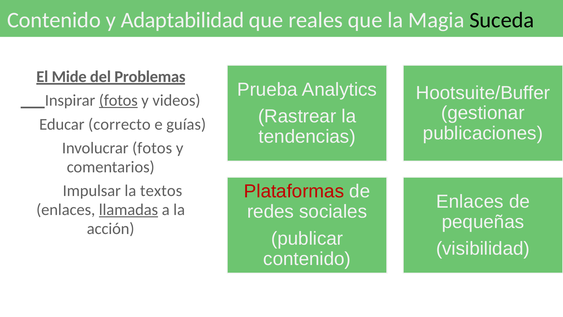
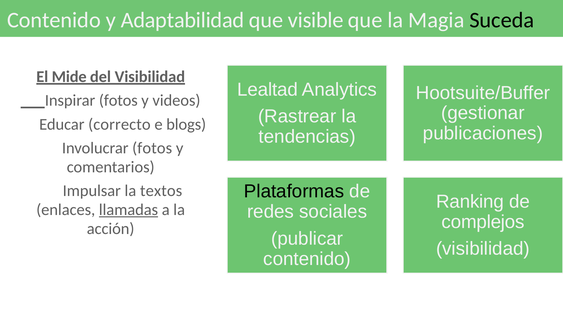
reales: reales -> visible (316, 20)
del Problemas: Problemas -> Visibilidad (150, 77)
Prueba: Prueba -> Lealtad (268, 89)
fotos underline: present -> none (118, 100)
guías: guías -> blogs (186, 124)
Plataformas colour: red -> black (294, 191)
Enlaces: Enlaces -> Ranking (470, 201)
pequeñas: pequeñas -> complejos (483, 222)
